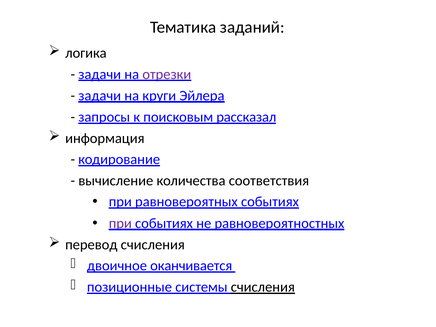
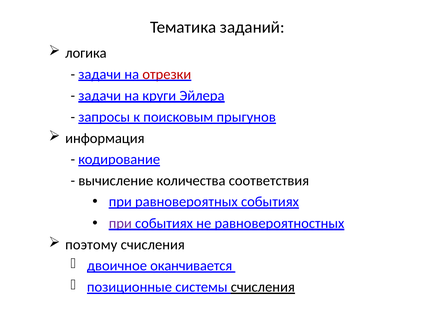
отрезки colour: purple -> red (167, 74)
рассказал: рассказал -> прыгунов (246, 117)
перевод: перевод -> поэтому (91, 245)
